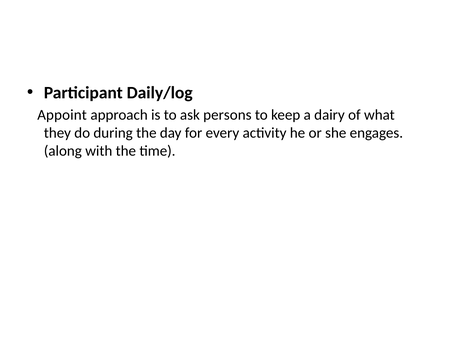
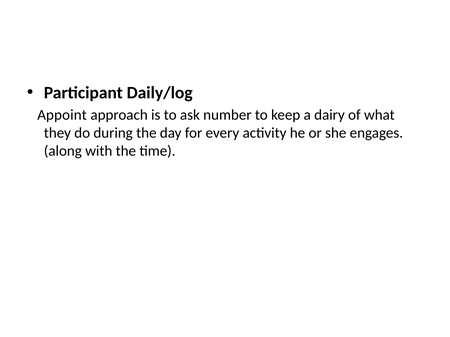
persons: persons -> number (227, 115)
